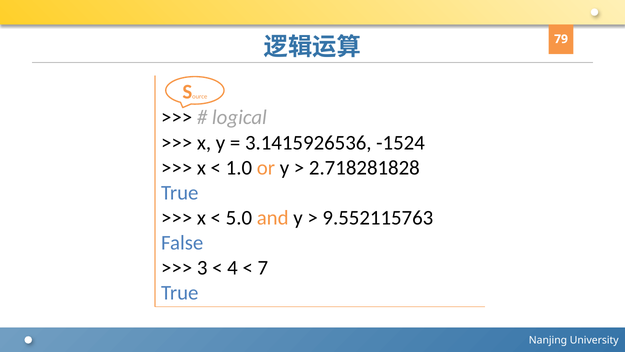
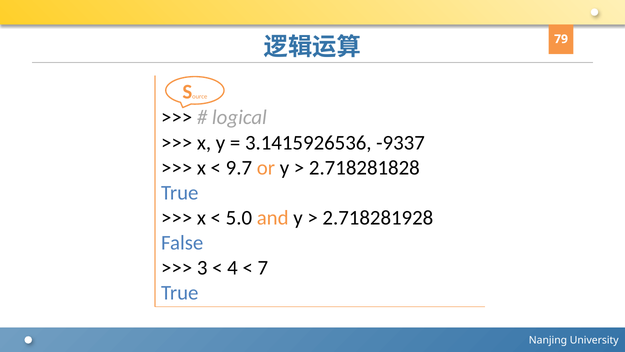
-1524: -1524 -> -9337 (401, 142)
1.0: 1.0 -> 9.7 (239, 167)
9.552115763: 9.552115763 -> 2.718281928 (378, 217)
